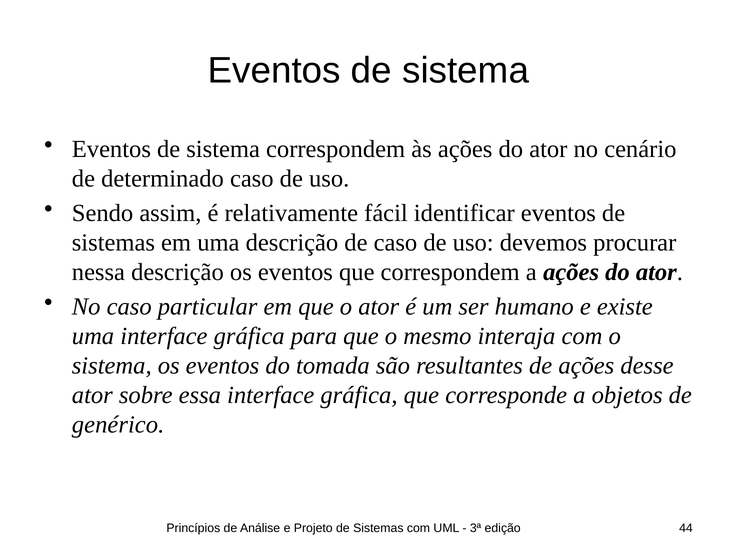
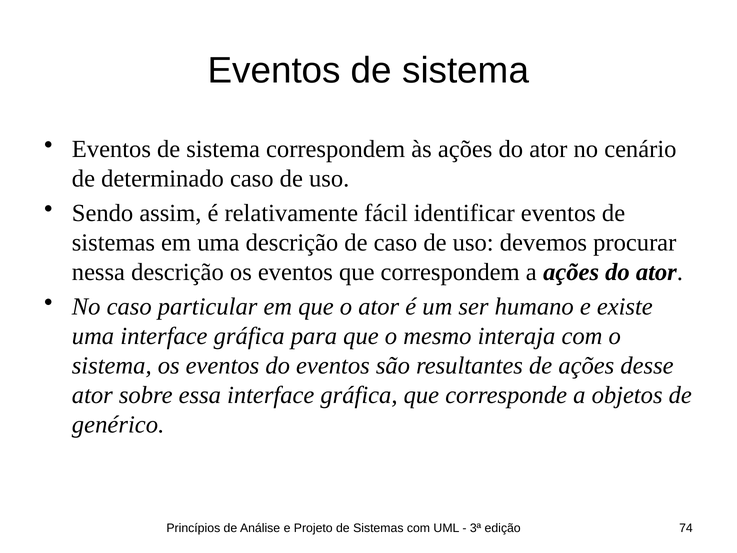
do tomada: tomada -> eventos (333, 365)
44: 44 -> 74 (686, 528)
